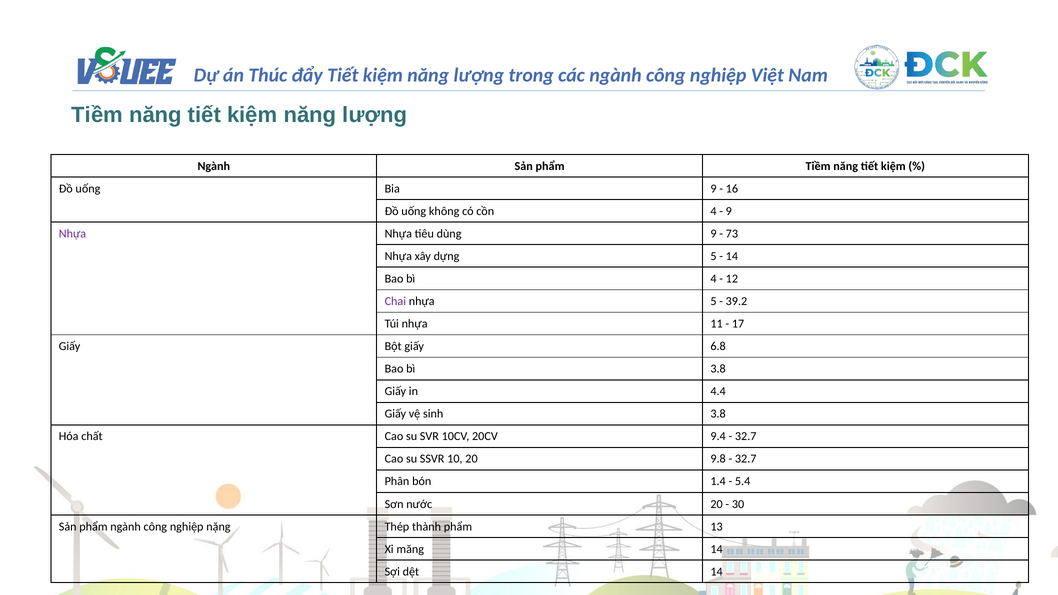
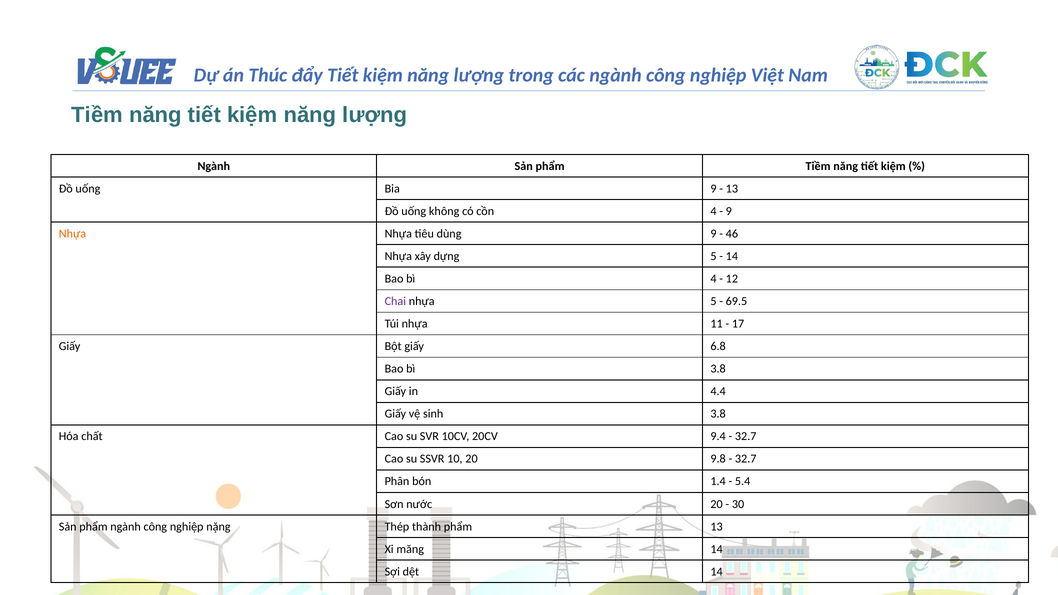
16: 16 -> 13 (732, 189)
Nhựa colour: purple -> orange (72, 234)
73: 73 -> 46 (732, 234)
39.2: 39.2 -> 69.5 (736, 301)
